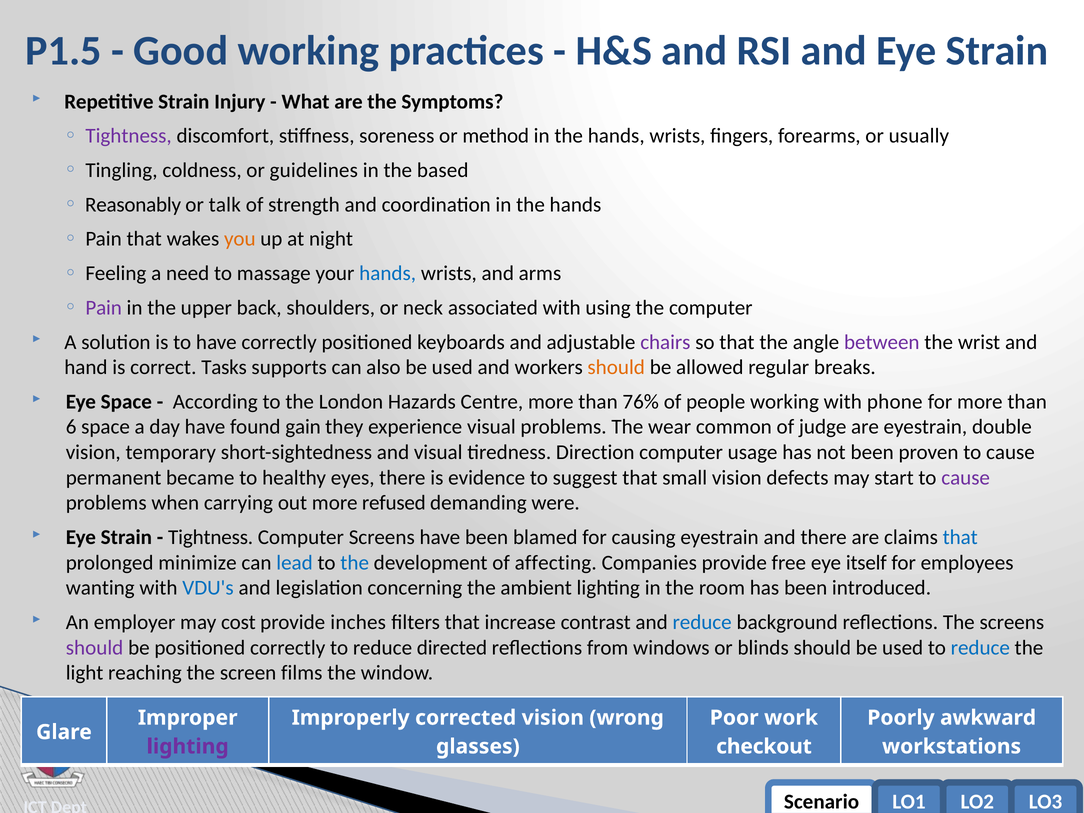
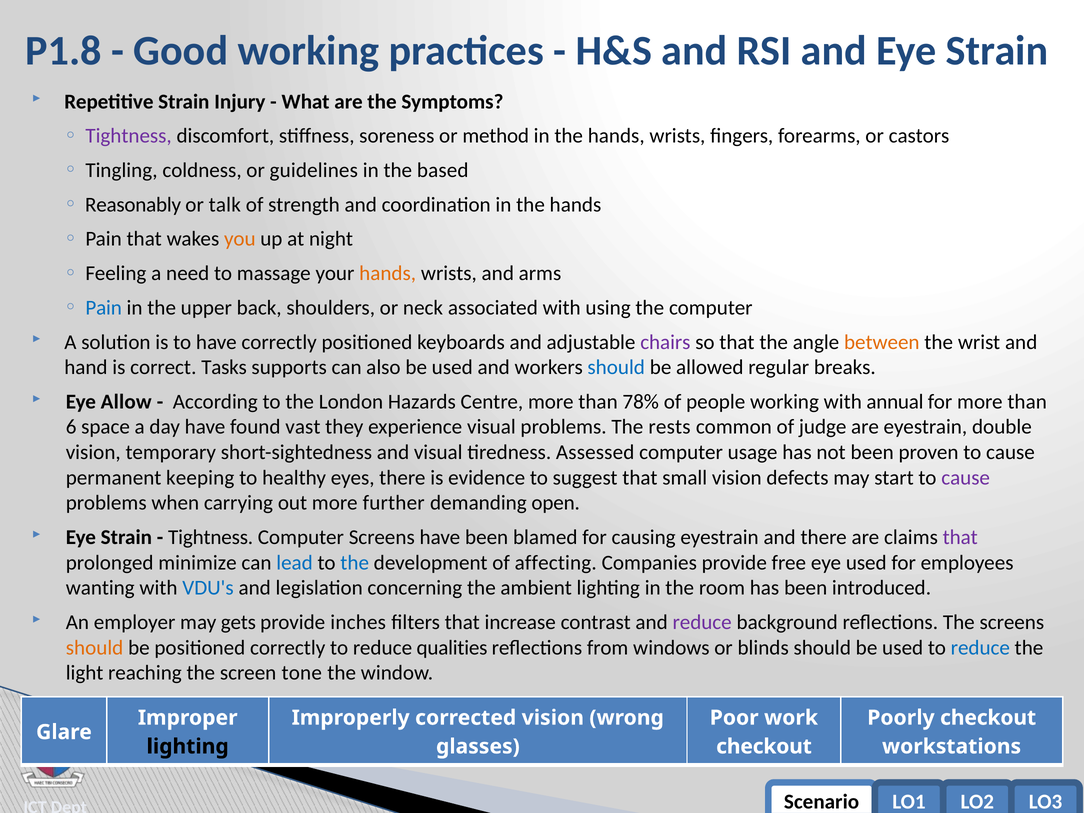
P1.5: P1.5 -> P1.8 (63, 51)
usually: usually -> castors (919, 136)
hands colour: blue -> orange (388, 273)
Pain colour: purple -> blue (104, 308)
between colour: purple -> orange (882, 342)
should colour: orange -> blue (616, 367)
Eye Space: Space -> Allow (126, 402)
76%: 76% -> 78% (641, 402)
phone: phone -> annual (895, 402)
gain: gain -> vast (303, 427)
wear: wear -> rests (670, 427)
Direction: Direction -> Assessed (595, 452)
became: became -> keeping (200, 478)
refused: refused -> further (394, 503)
were: were -> open (556, 503)
that colour: blue -> purple (960, 537)
eye itself: itself -> used (866, 563)
cost: cost -> gets (238, 622)
reduce colour: blue -> purple (702, 622)
should colour: purple -> orange (95, 648)
directed: directed -> qualities (452, 648)
films: films -> tone (302, 673)
Poorly awkward: awkward -> checkout (988, 718)
lighting colour: purple -> black (188, 747)
